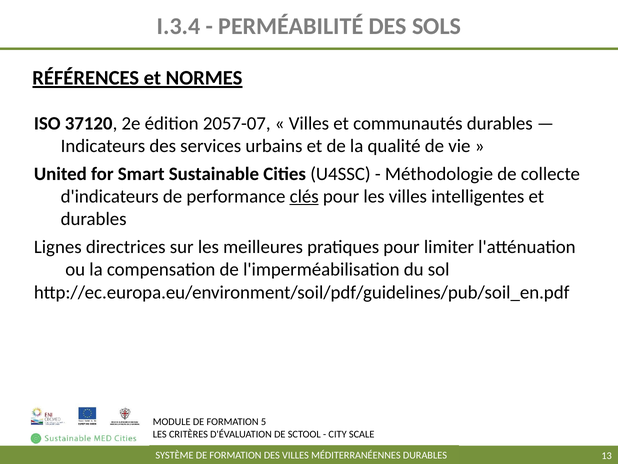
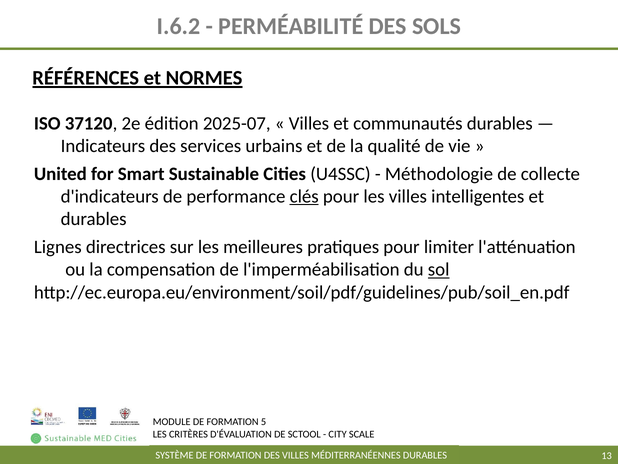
I.3.4: I.3.4 -> I.6.2 (179, 26)
2057-07: 2057-07 -> 2025-07 (237, 123)
sol underline: none -> present (439, 269)
